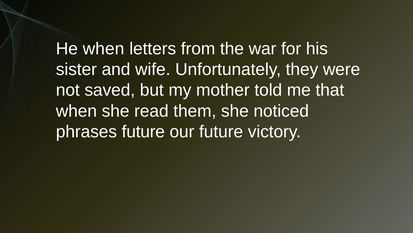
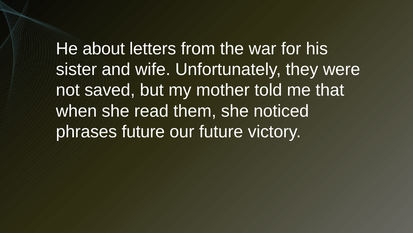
He when: when -> about (104, 49)
